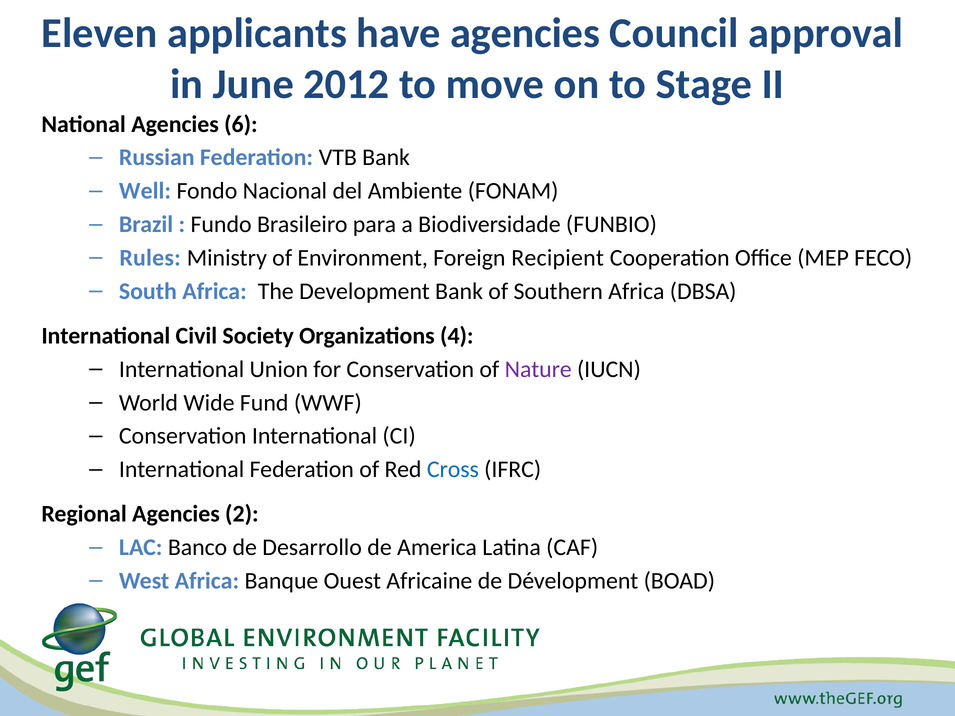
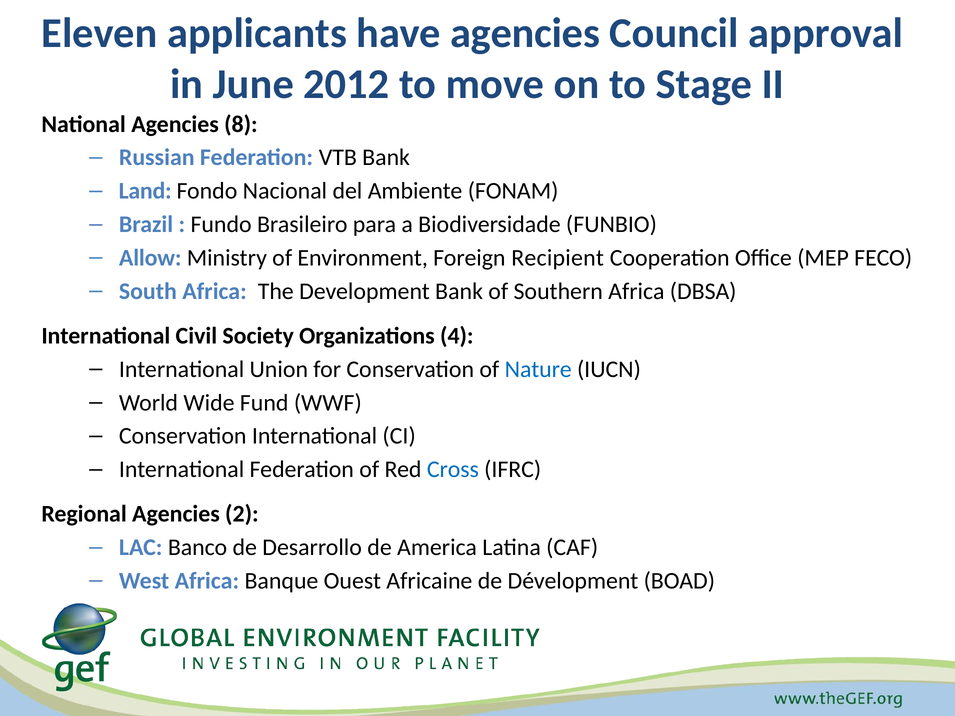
6: 6 -> 8 (241, 124)
Well: Well -> Land (145, 191)
Rules: Rules -> Allow (150, 258)
Nature colour: purple -> blue (538, 369)
